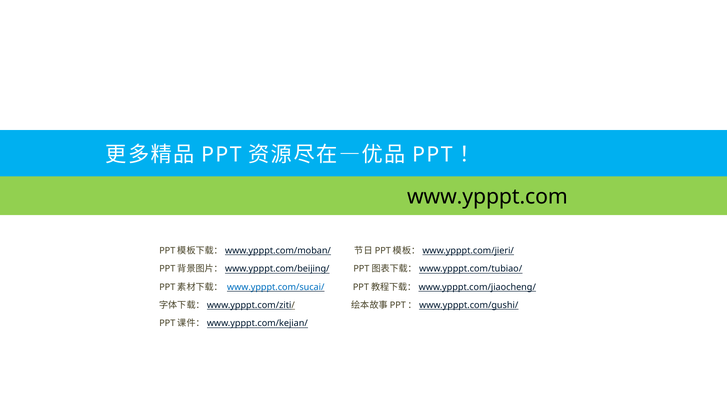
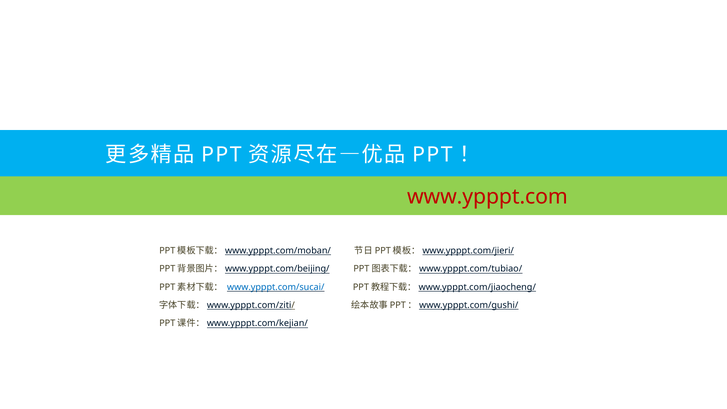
www.ypppt.com colour: black -> red (487, 197)
